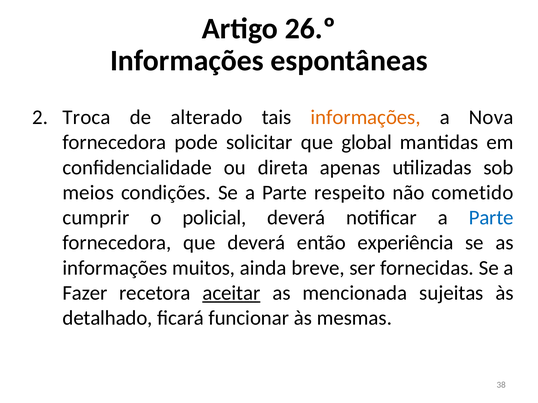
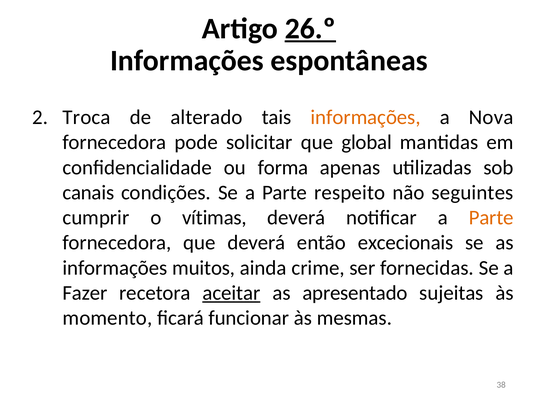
26.º underline: none -> present (310, 29)
direta: direta -> forma (283, 168)
meios: meios -> canais (88, 193)
cometido: cometido -> seguintes (472, 193)
policial: policial -> vítimas (214, 218)
Parte colour: blue -> orange (491, 218)
experiência: experiência -> excecionais (406, 243)
breve: breve -> crime (318, 268)
mencionada: mencionada -> apresentado (355, 293)
detalhado: detalhado -> momento (107, 318)
